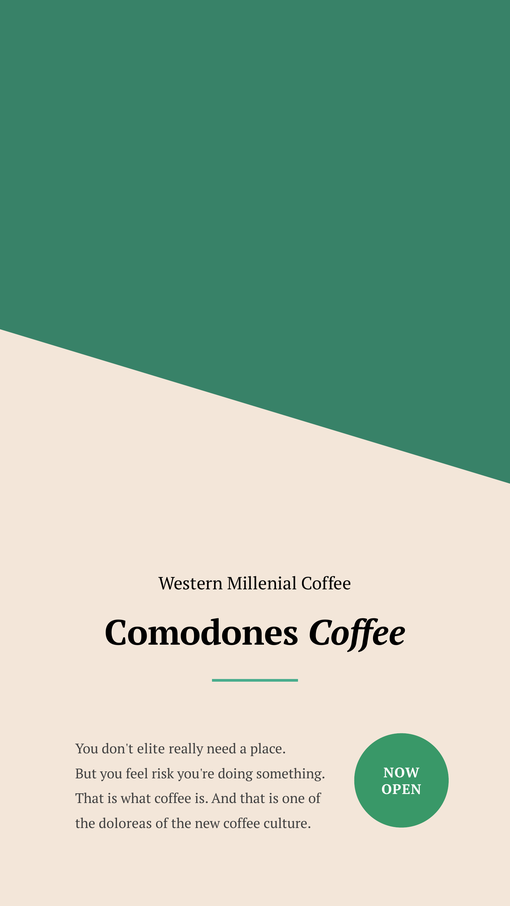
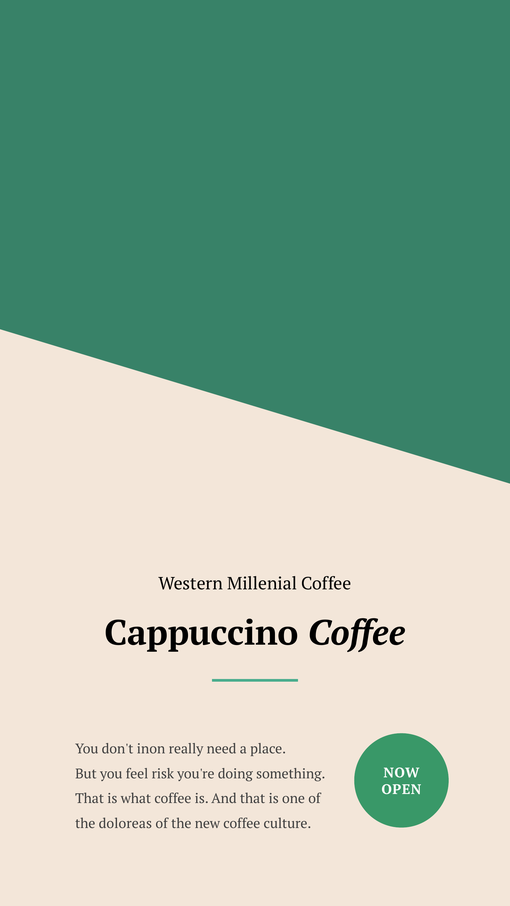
Comodones: Comodones -> Cappuccino (202, 634)
elite: elite -> inon (151, 749)
